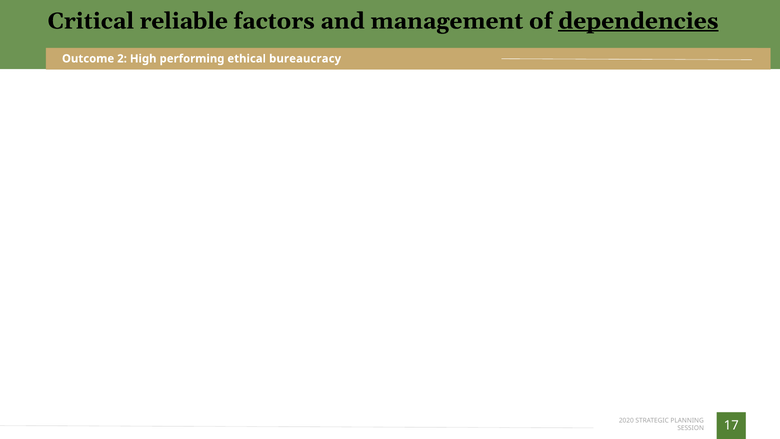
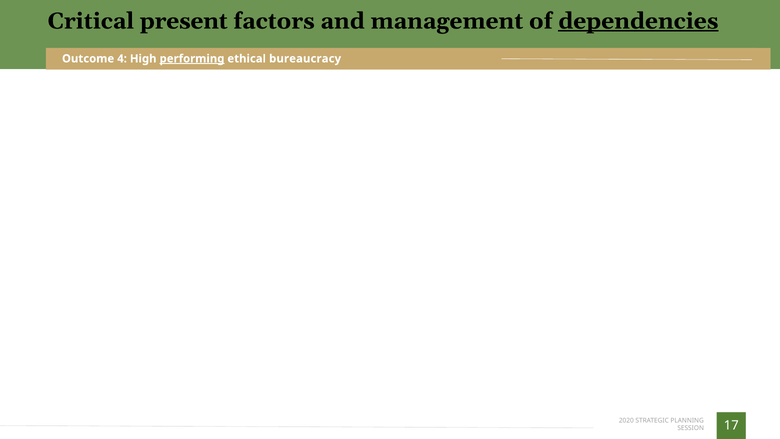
reliable: reliable -> present (184, 21)
2: 2 -> 4 (122, 59)
performing underline: none -> present (192, 59)
